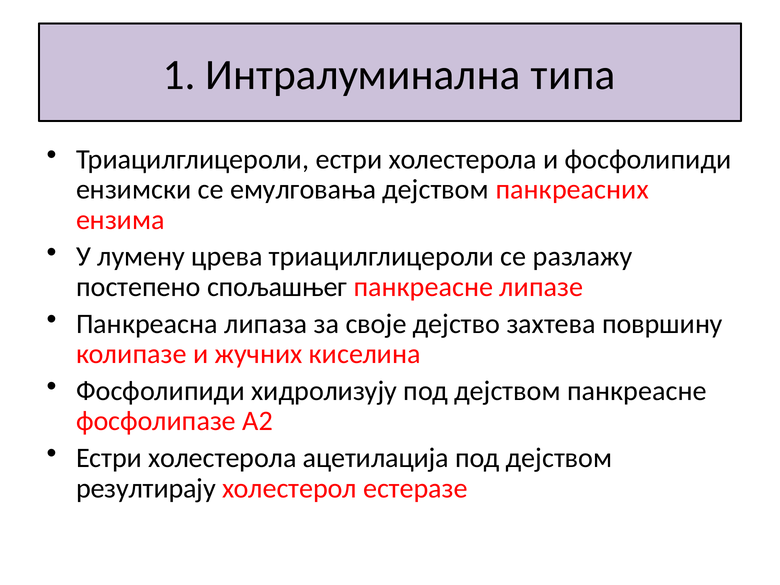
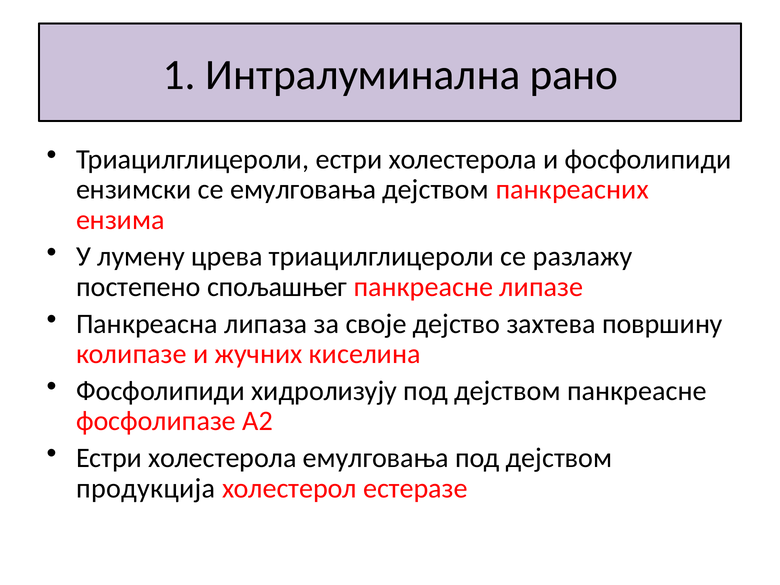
типа: типа -> рано (574, 75)
холестерола ацетилација: ацетилација -> емулговања (376, 458)
резултирају: резултирају -> продукција (146, 488)
